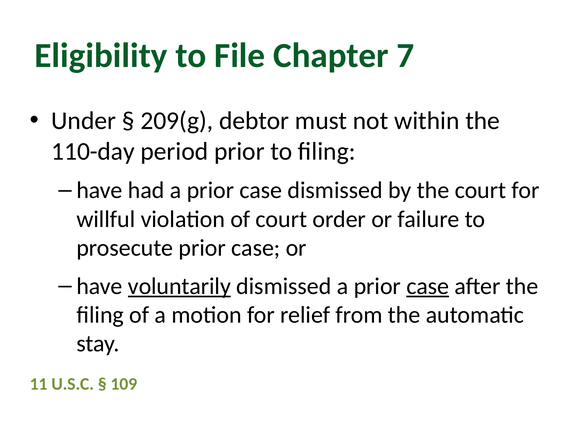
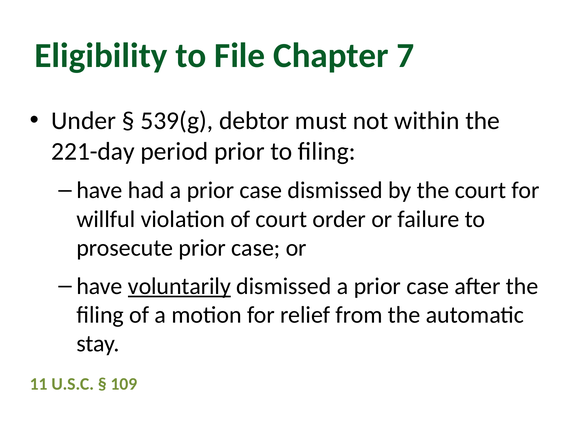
209(g: 209(g -> 539(g (177, 121)
110-day: 110-day -> 221-day (93, 151)
case underline: present -> none (428, 286)
